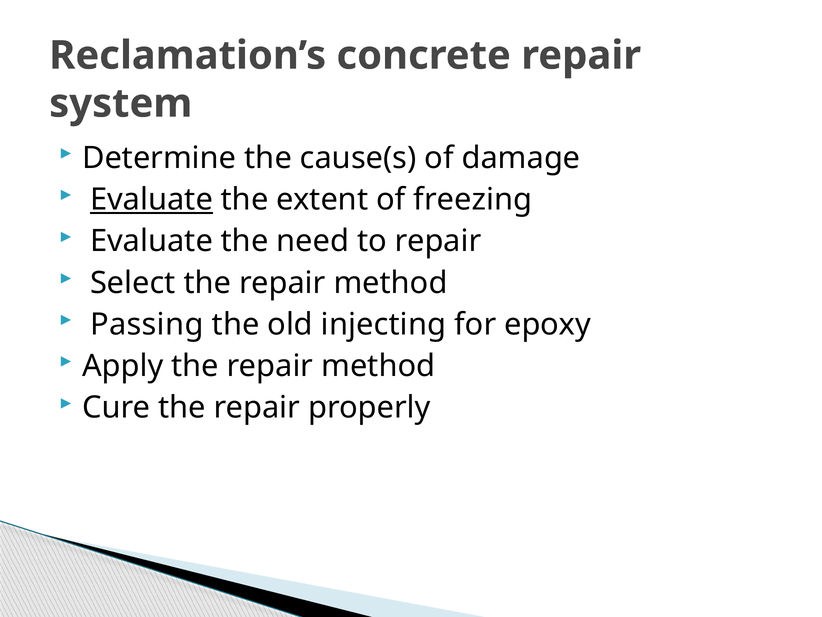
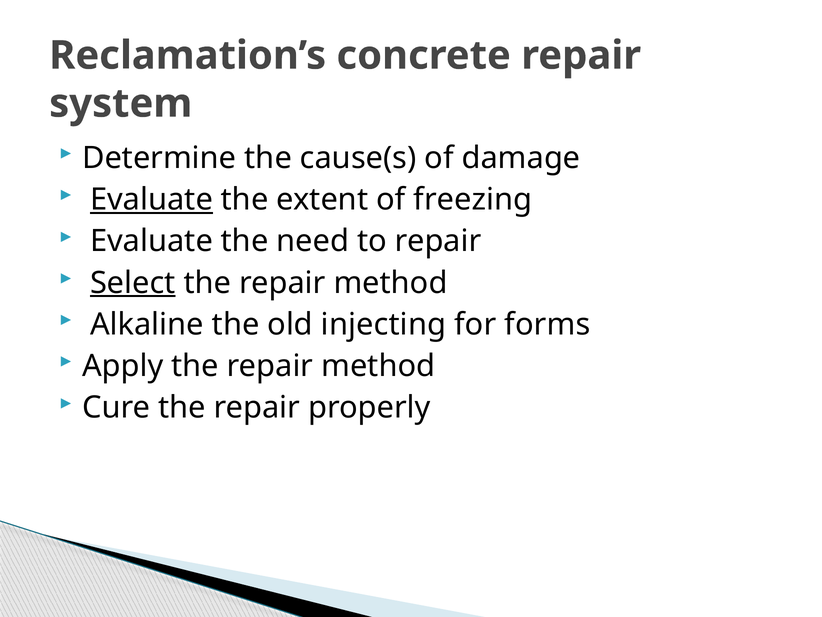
Select underline: none -> present (133, 283)
Passing: Passing -> Alkaline (147, 324)
epoxy: epoxy -> forms (547, 324)
